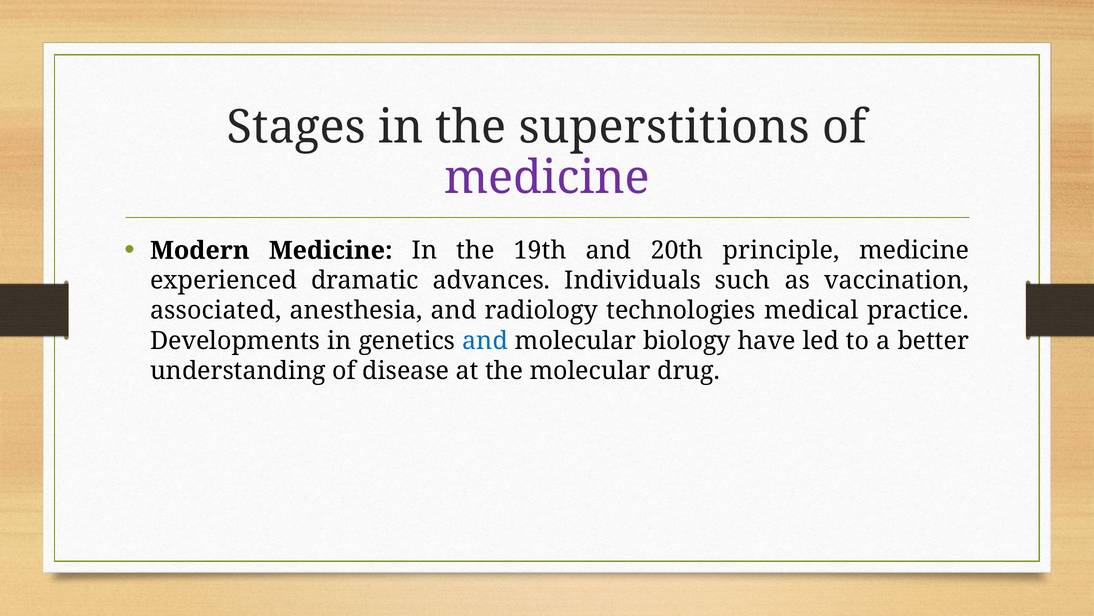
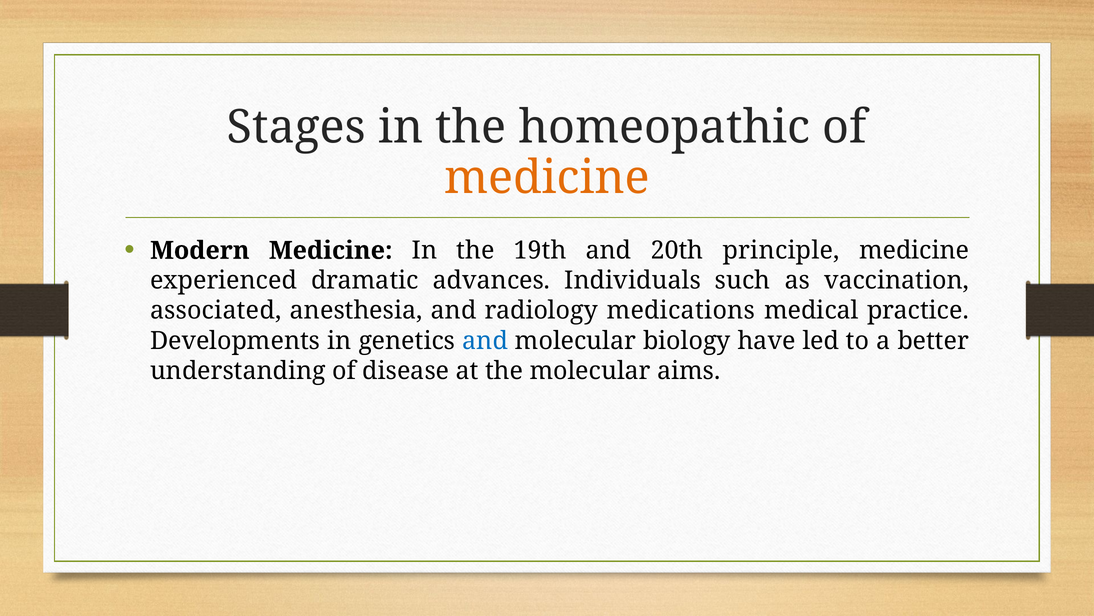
superstitions: superstitions -> homeopathic (664, 127)
medicine colour: purple -> orange (547, 178)
technologies: technologies -> medications (681, 310)
drug: drug -> aims (689, 370)
